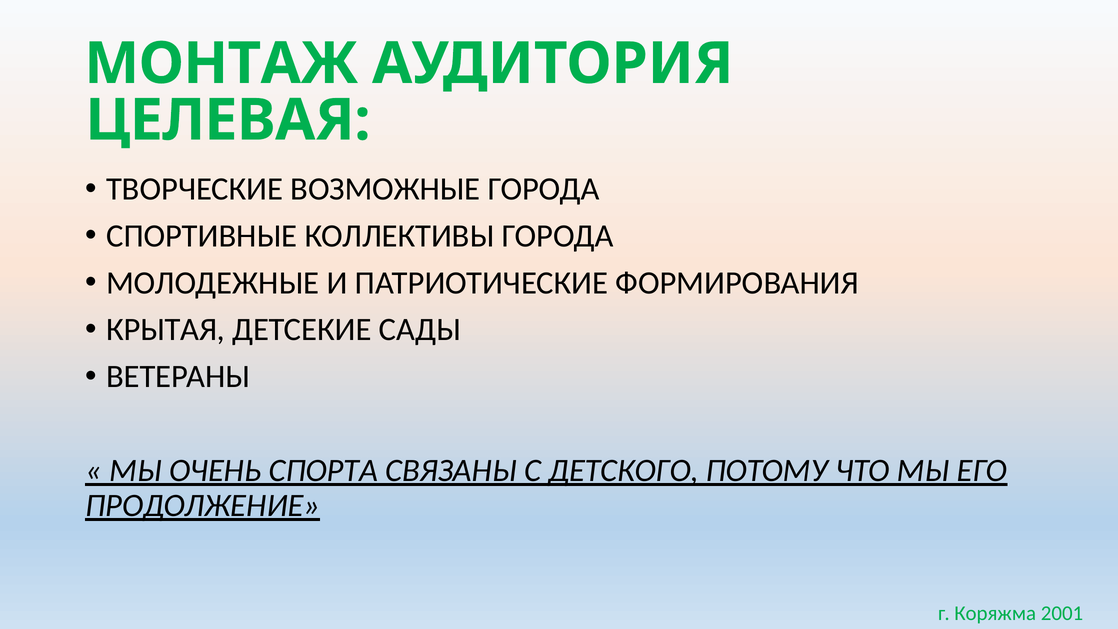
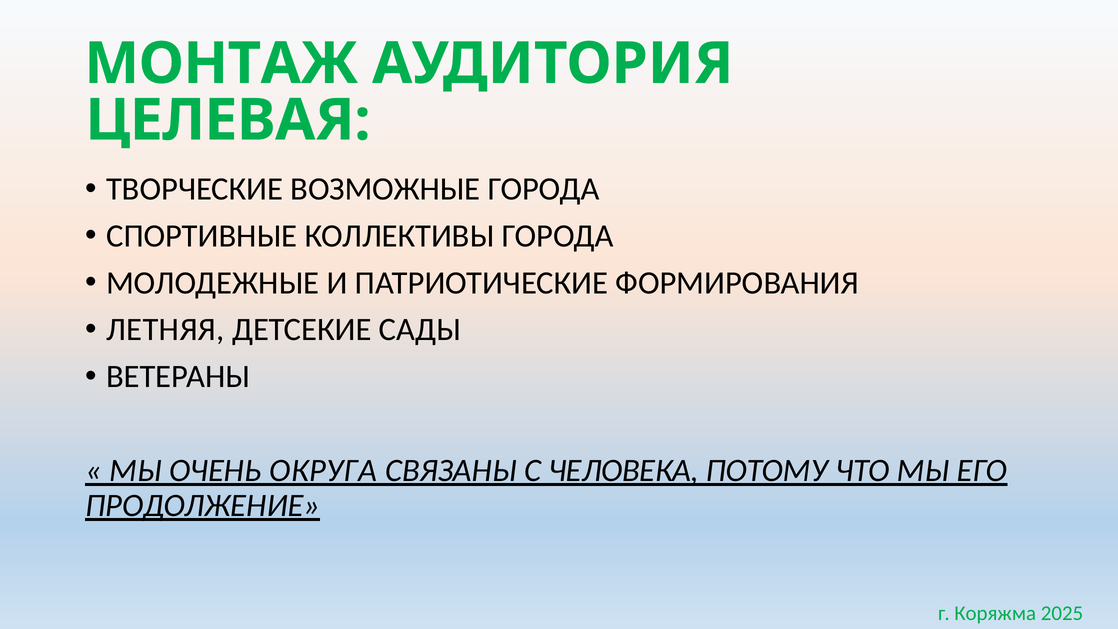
КРЫТАЯ: КРЫТАЯ -> ЛЕТНЯЯ (165, 330)
СПОРТА: СПОРТА -> ОКРУГА (323, 470)
ДЕТСКОГО: ДЕТСКОГО -> ЧЕЛОВЕКА (624, 470)
2001: 2001 -> 2025 (1062, 613)
